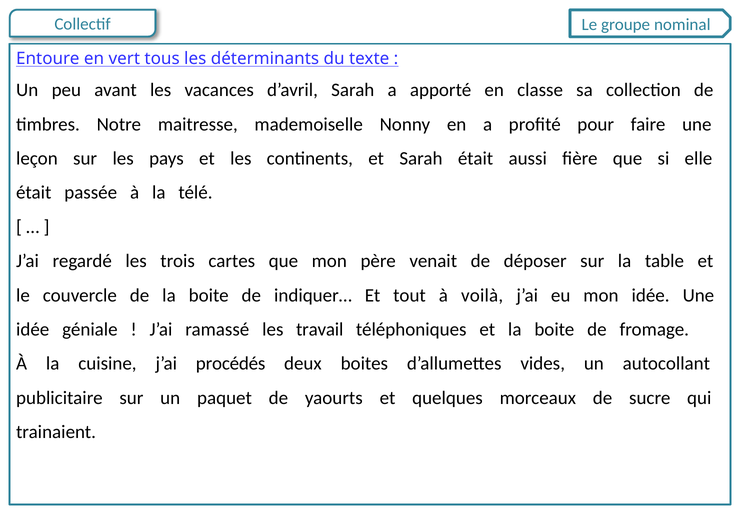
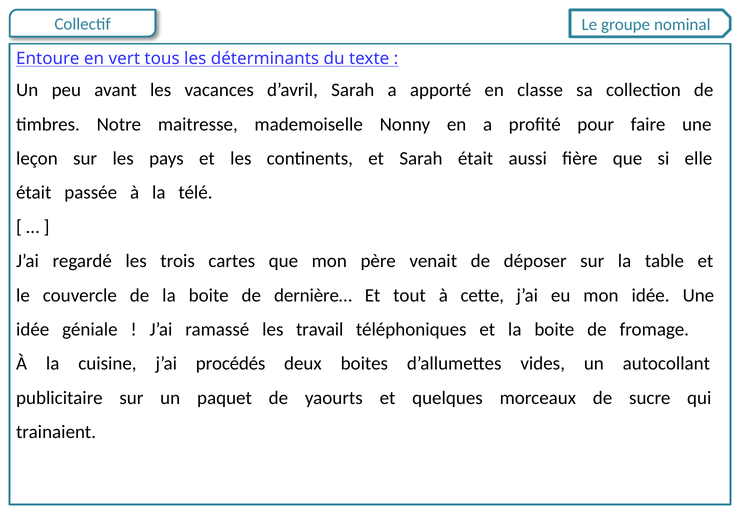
indiquer…: indiquer… -> dernière… (313, 295)
voilà: voilà -> cette (482, 295)
